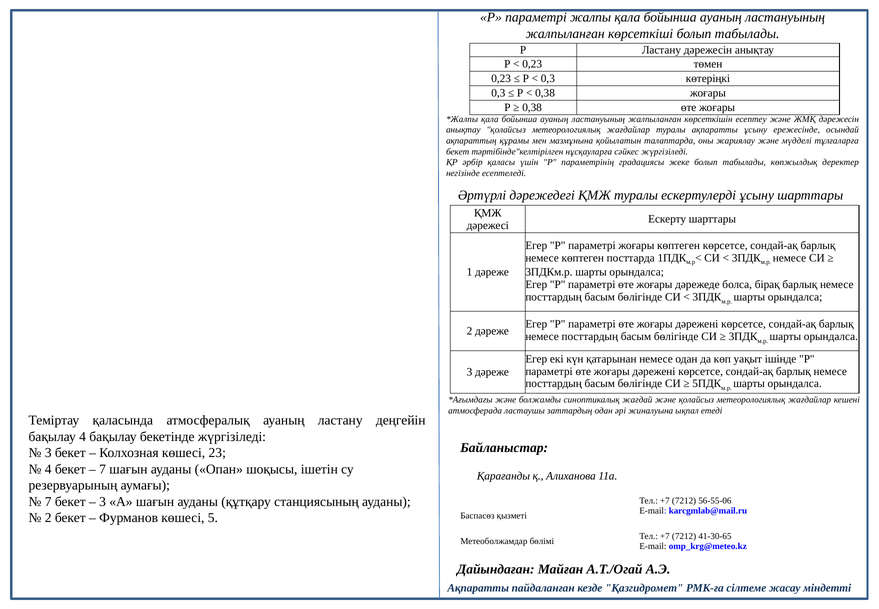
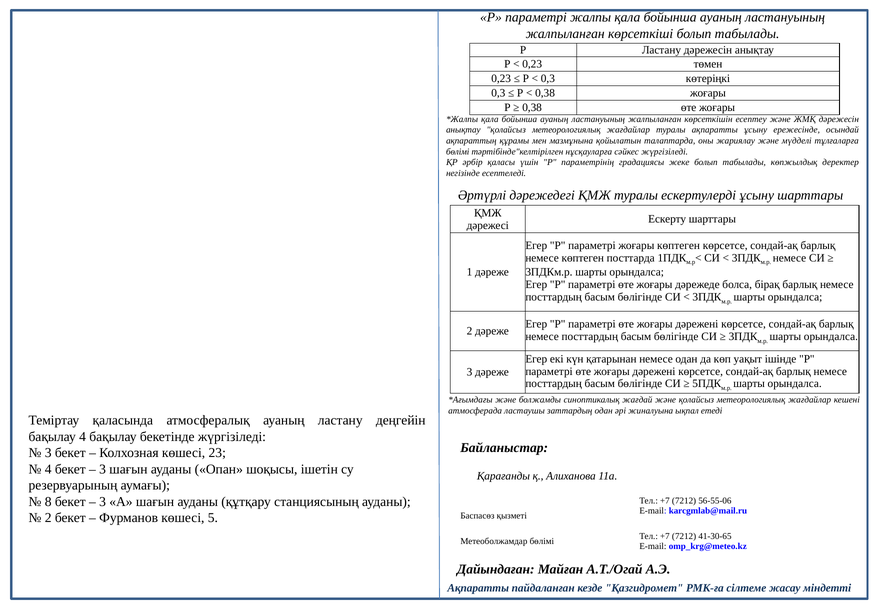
бекет: бекет -> бөлімі (458, 151)
7: 7 -> 3 (103, 469)
7: 7 -> 8 (48, 501)
